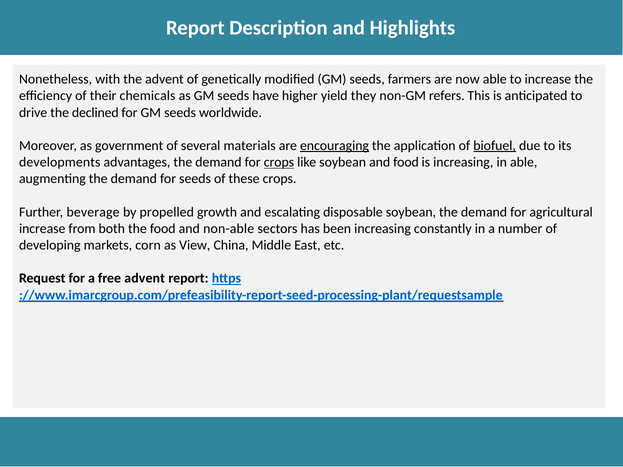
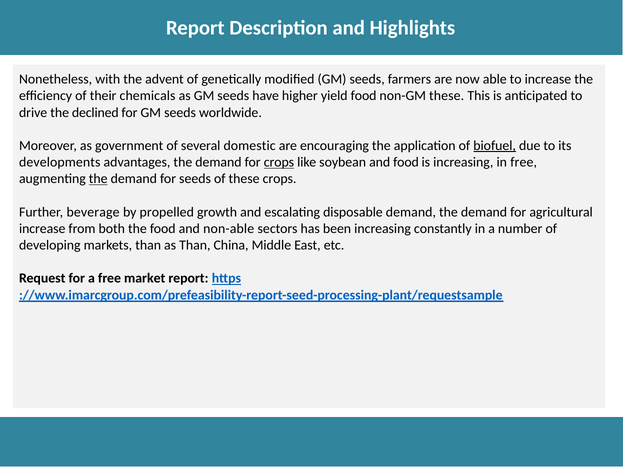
yield they: they -> food (364, 96)
non-GM refers: refers -> these (447, 96)
materials: materials -> domestic (250, 146)
encouraging underline: present -> none (334, 146)
in able: able -> free (524, 162)
the underline: none -> present (98, 179)
disposable soybean: soybean -> demand (411, 212)
markets corn: corn -> than (148, 245)
as View: View -> Than (195, 245)
free advent: advent -> market (145, 279)
